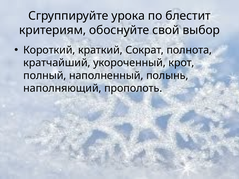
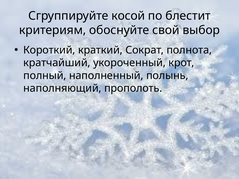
урока: урока -> косой (128, 16)
